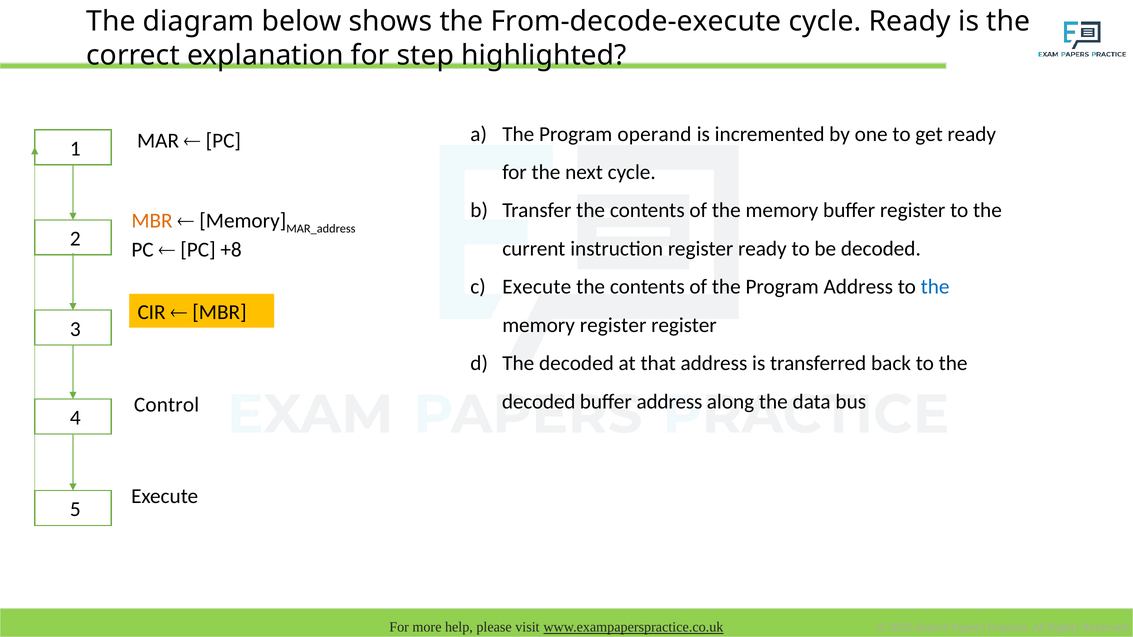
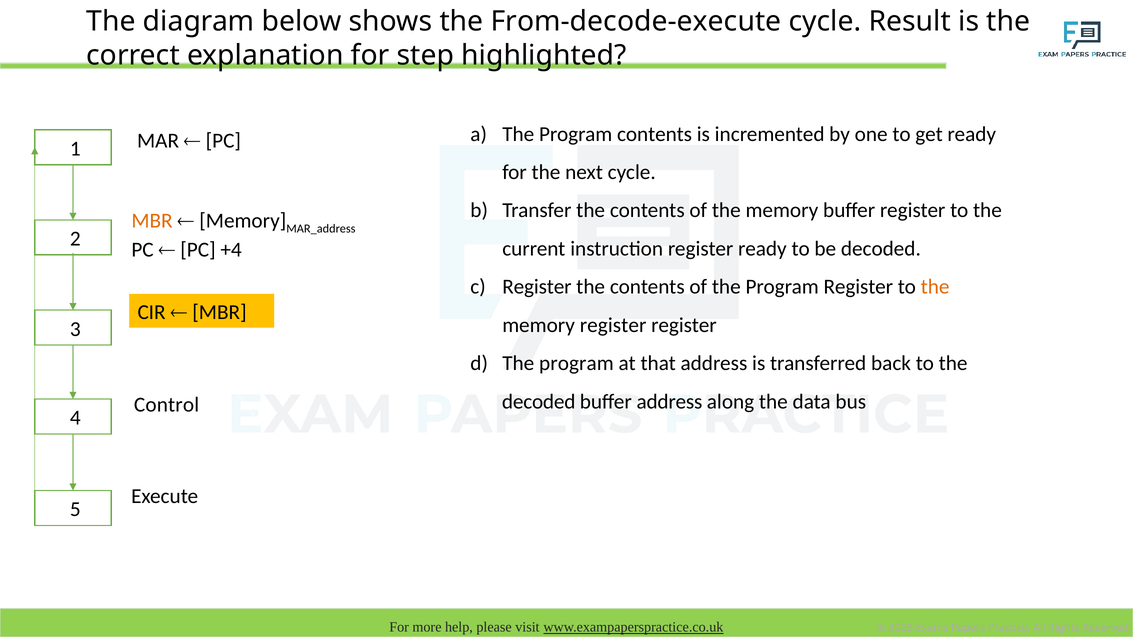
cycle Ready: Ready -> Result (910, 22)
Program operand: operand -> contents (655, 134)
+8: +8 -> +4 (231, 250)
Execute: Execute -> Register (537, 287)
Program Address: Address -> Register (858, 287)
the colour: blue -> orange (935, 287)
decoded: decoded -> program (576, 364)
